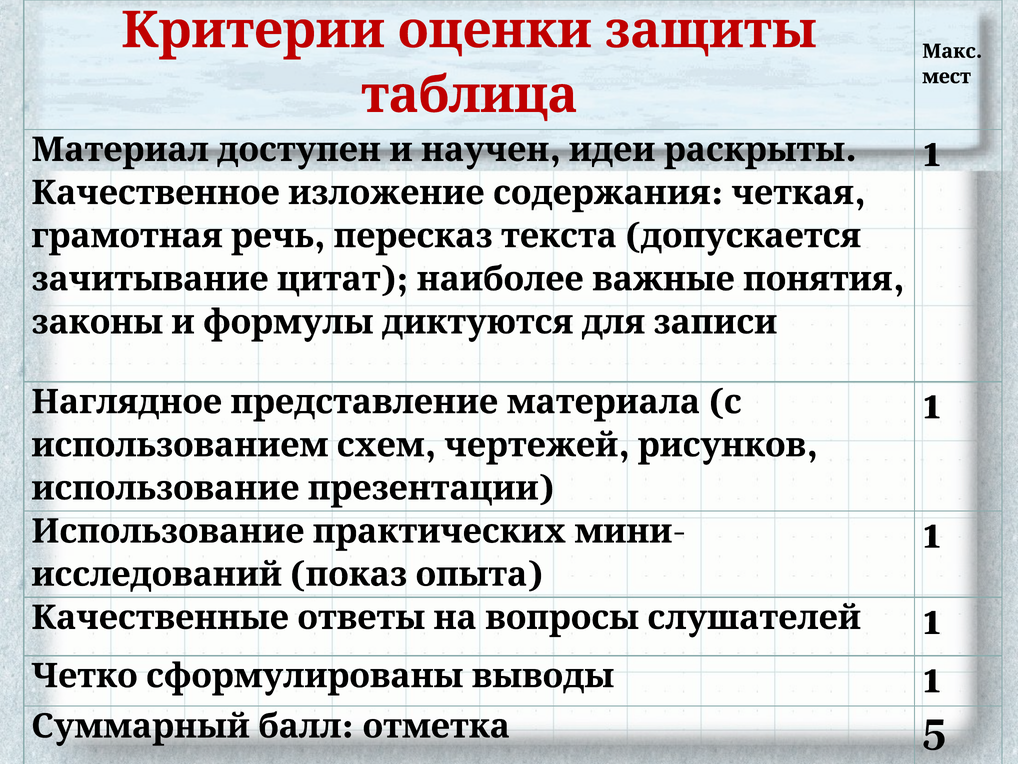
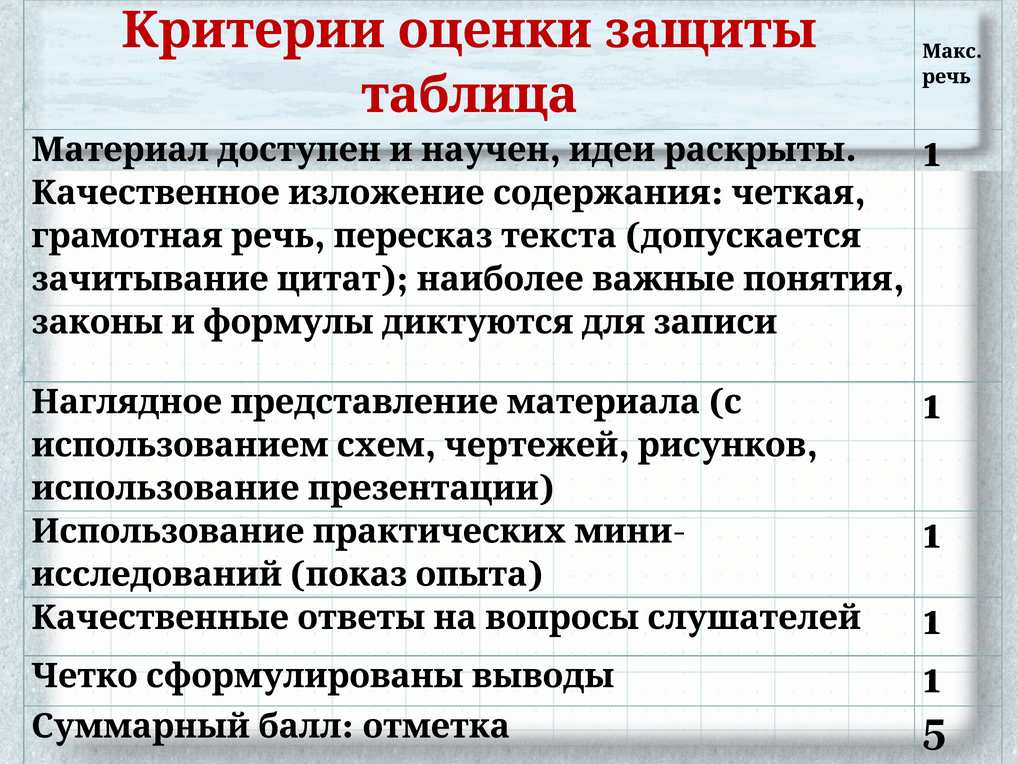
мест: мест -> речь (946, 77)
